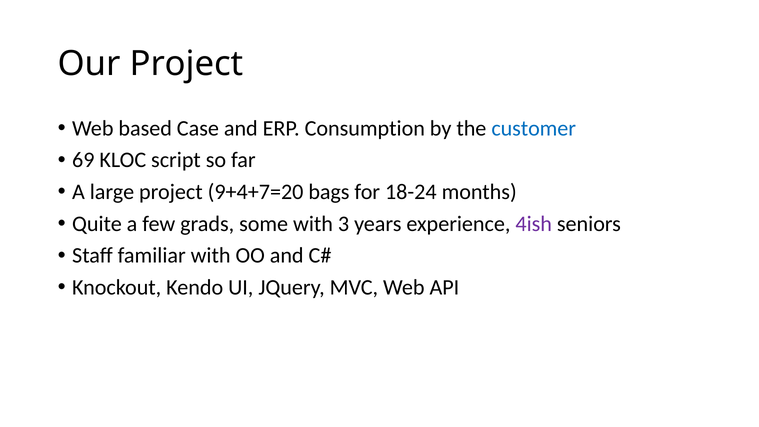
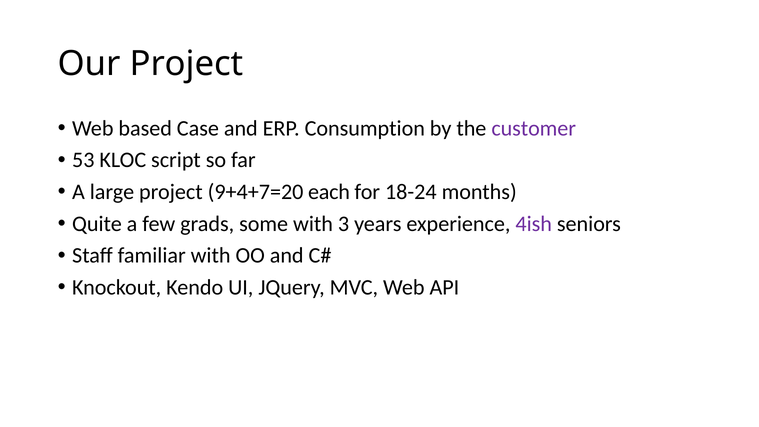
customer colour: blue -> purple (534, 128)
69: 69 -> 53 (83, 160)
bags: bags -> each (329, 192)
